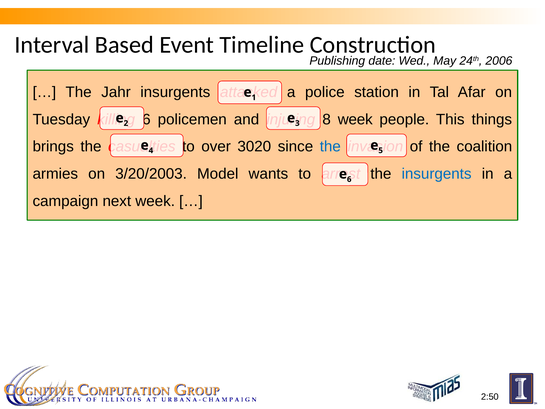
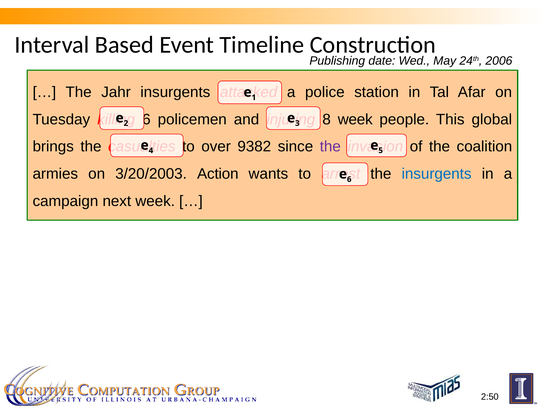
things: things -> global (492, 119)
3020: 3020 -> 9382 (254, 147)
the colour: blue -> purple (330, 147)
Model: Model -> Action (218, 174)
